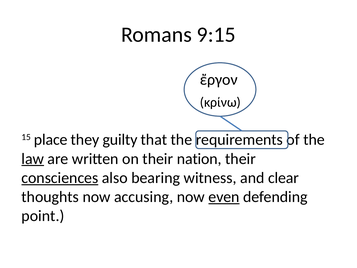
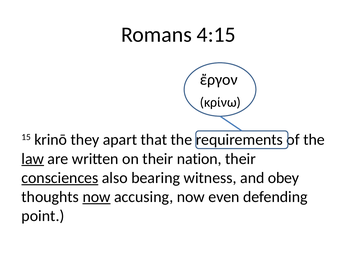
9:15: 9:15 -> 4:15 (216, 35)
place: place -> krinō (51, 140)
guilty: guilty -> apart (120, 140)
clear: clear -> obey (283, 178)
now underline: none -> present (97, 197)
even underline: present -> none (224, 197)
